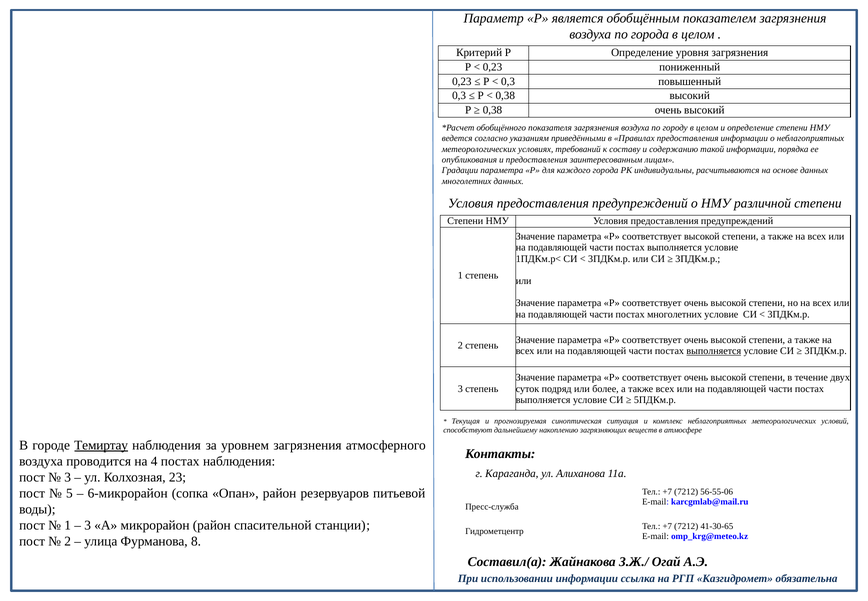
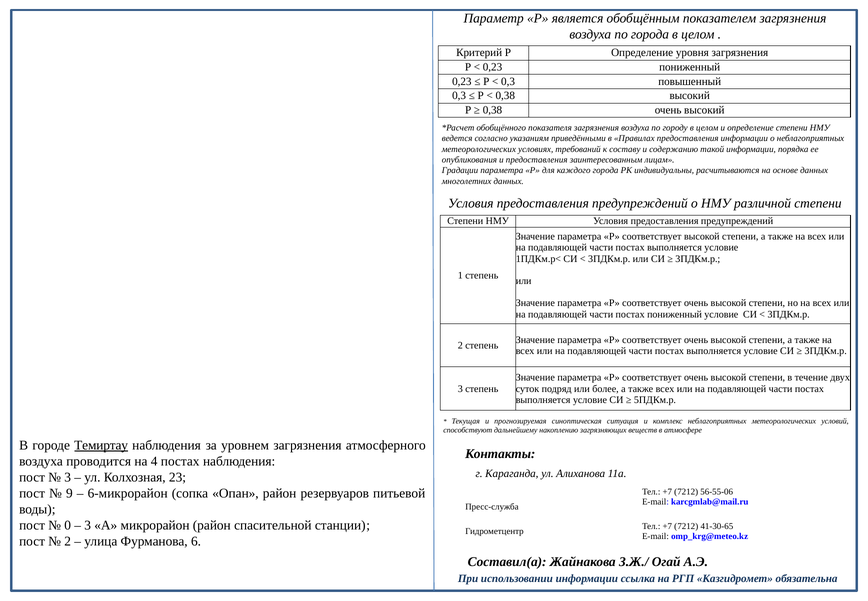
постах многолетних: многолетних -> пониженный (675, 314)
выполняется underline: present -> none (714, 351)
5: 5 -> 9 (69, 493)
1: 1 -> 0 (68, 525)
8: 8 -> 6 (196, 541)
